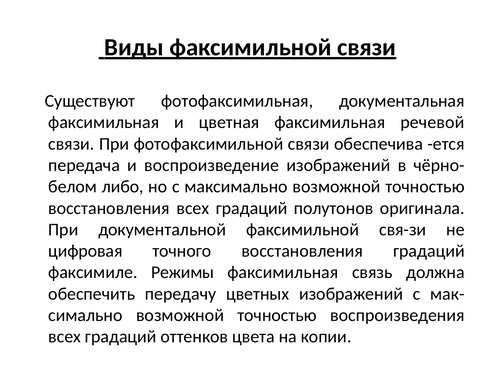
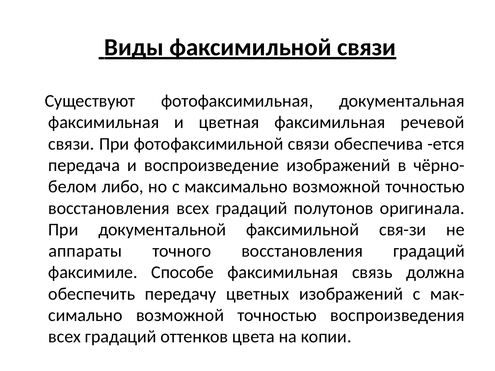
цифровая: цифровая -> аппараты (85, 251)
Режимы: Режимы -> Способе (183, 273)
